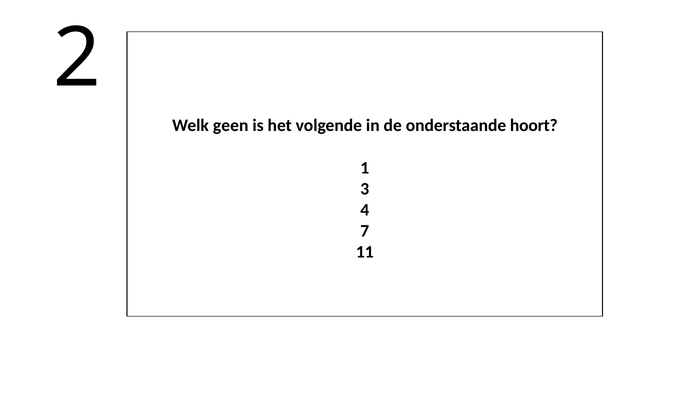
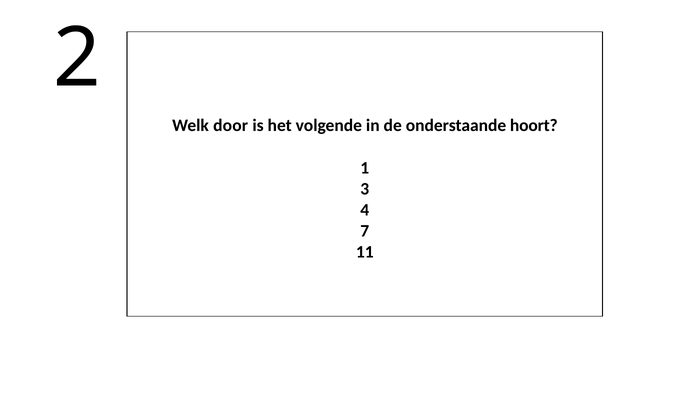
geen: geen -> door (231, 126)
